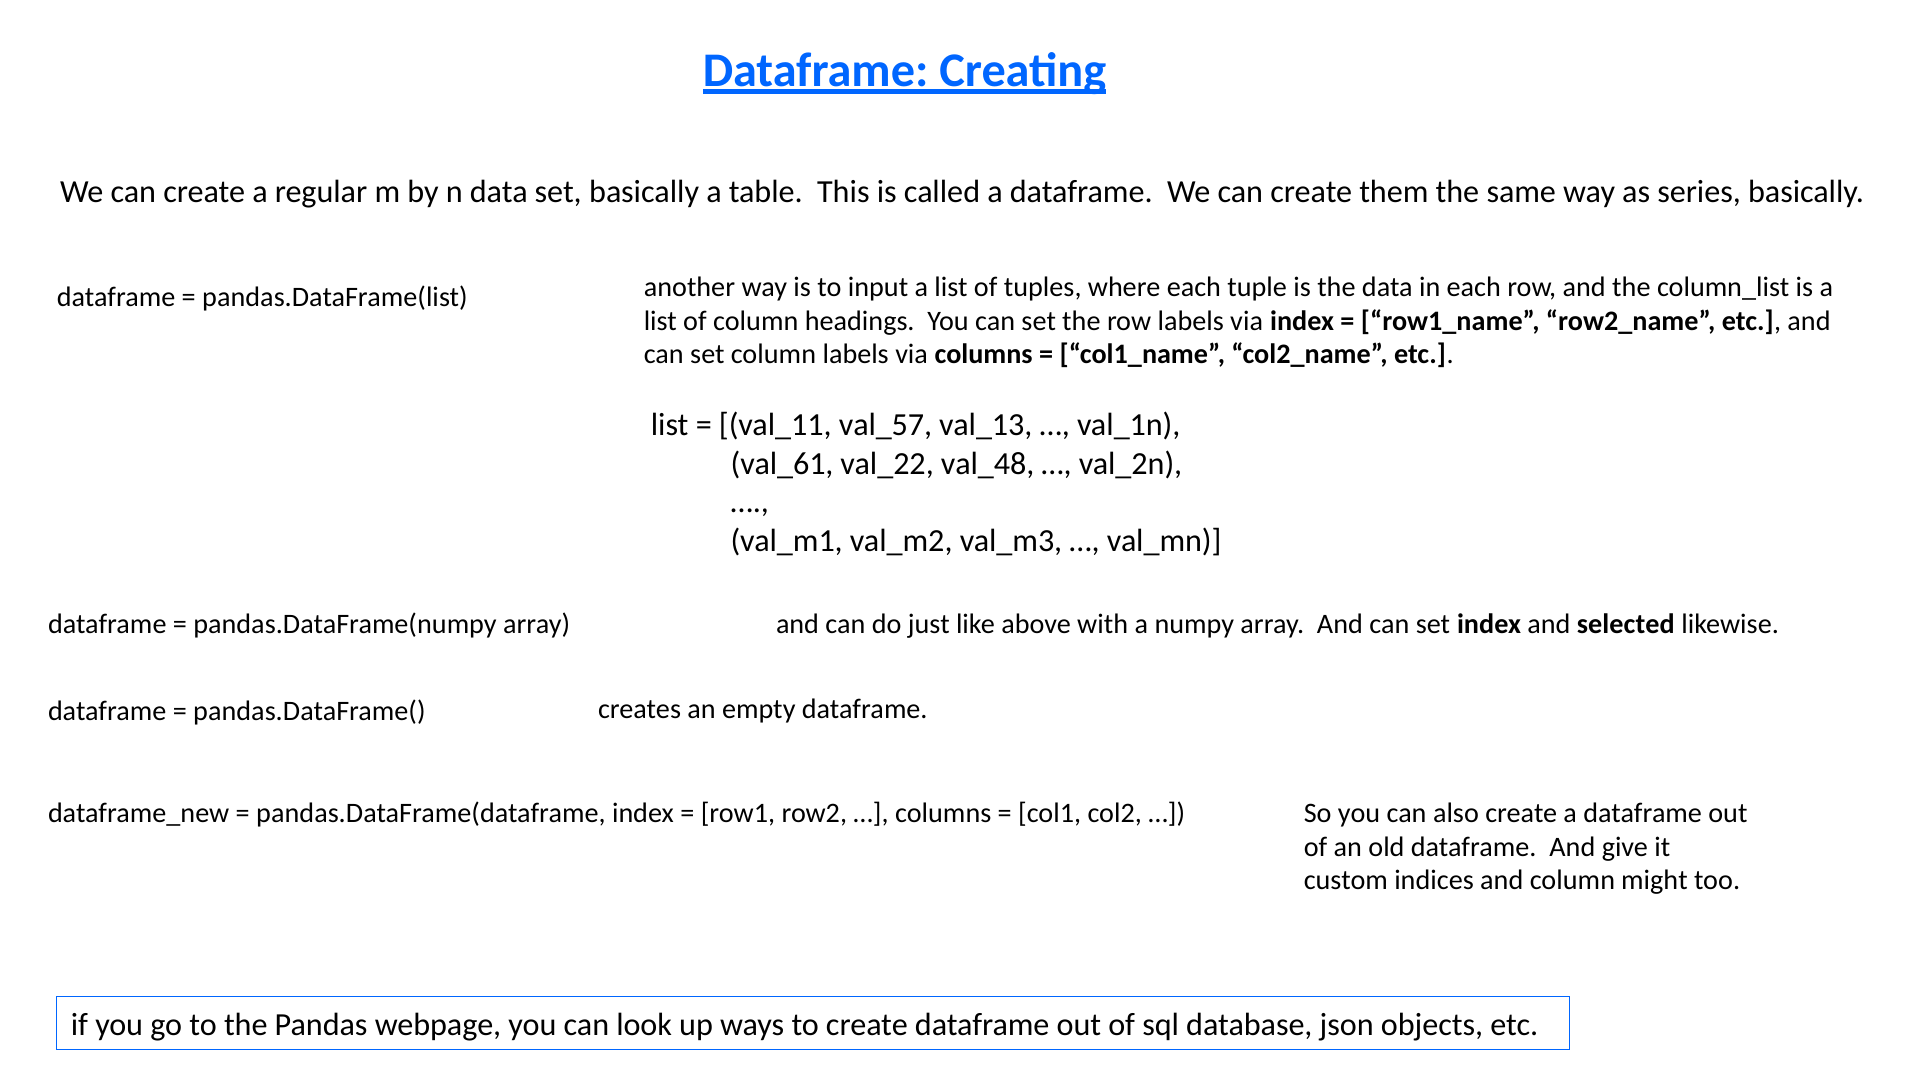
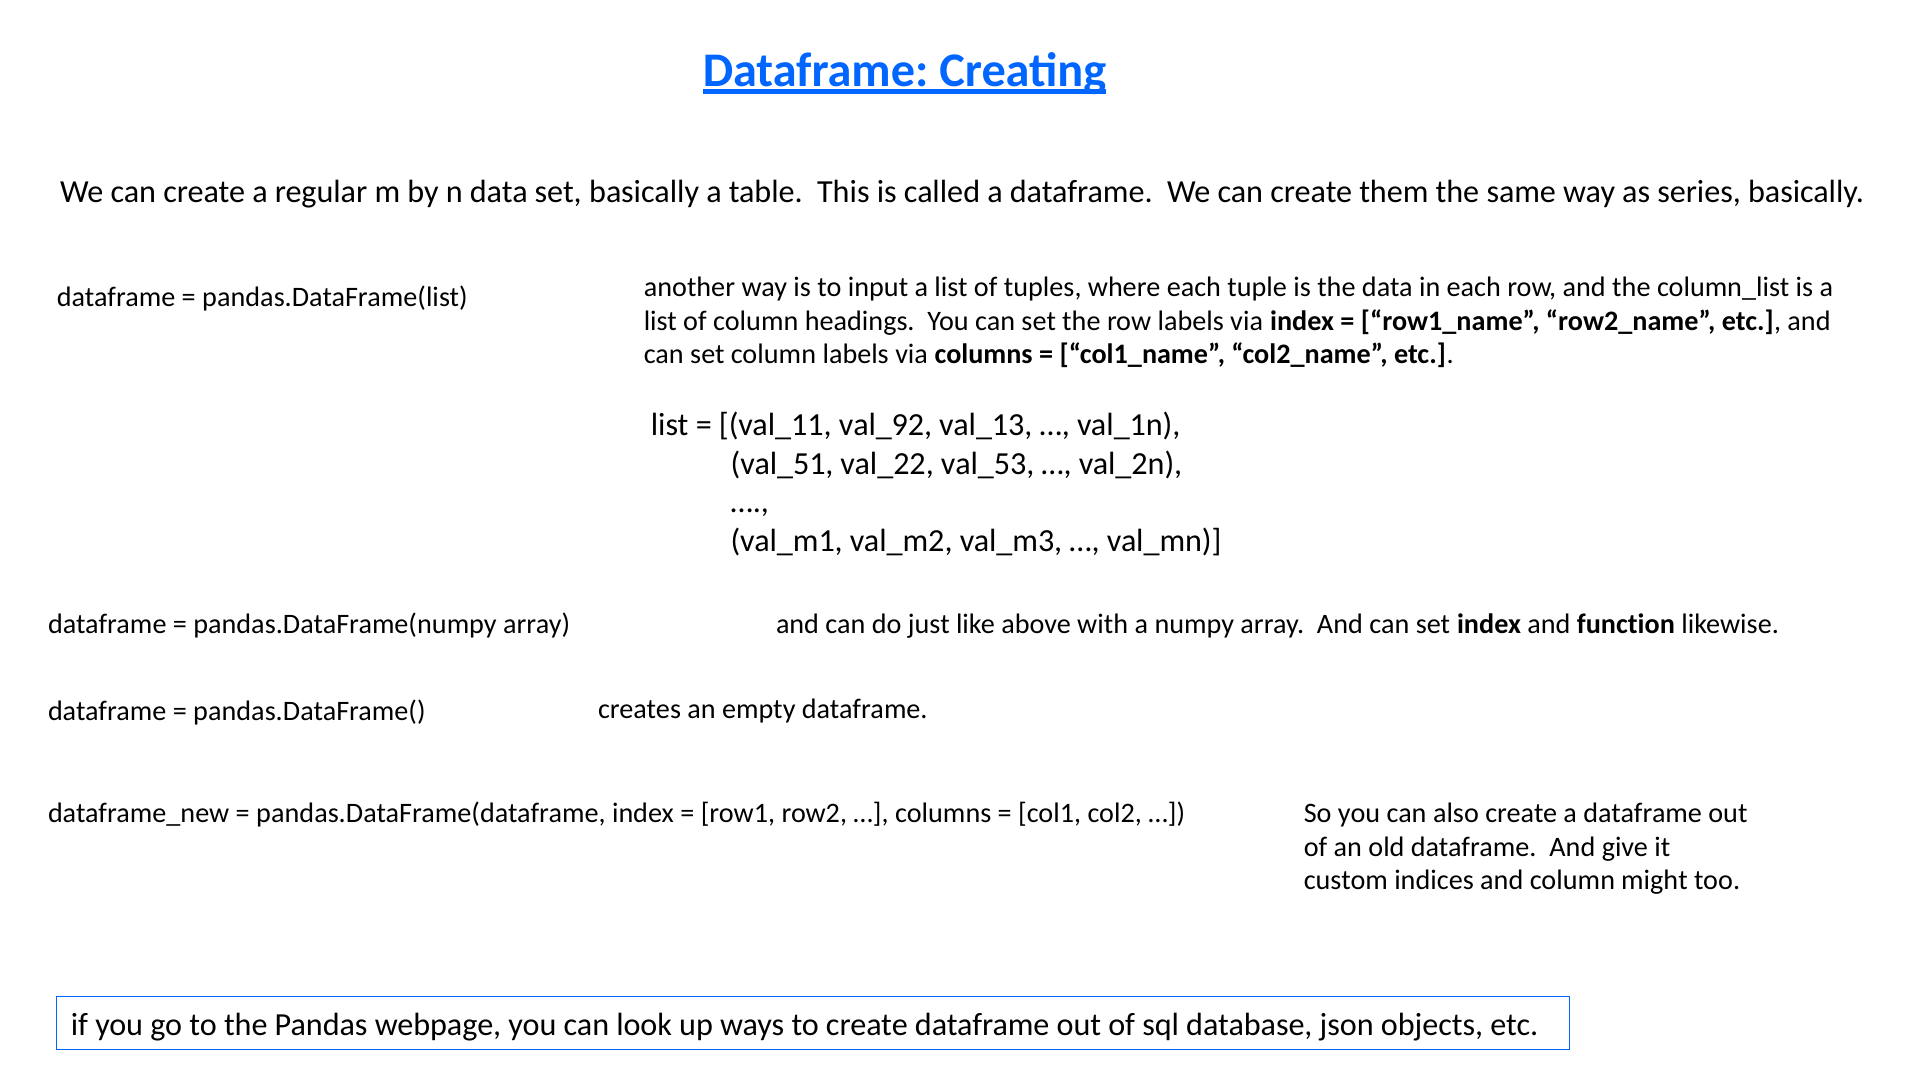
val_57: val_57 -> val_92 (885, 425)
val_61: val_61 -> val_51 (782, 464)
val_48: val_48 -> val_53 (988, 464)
selected: selected -> function (1626, 624)
